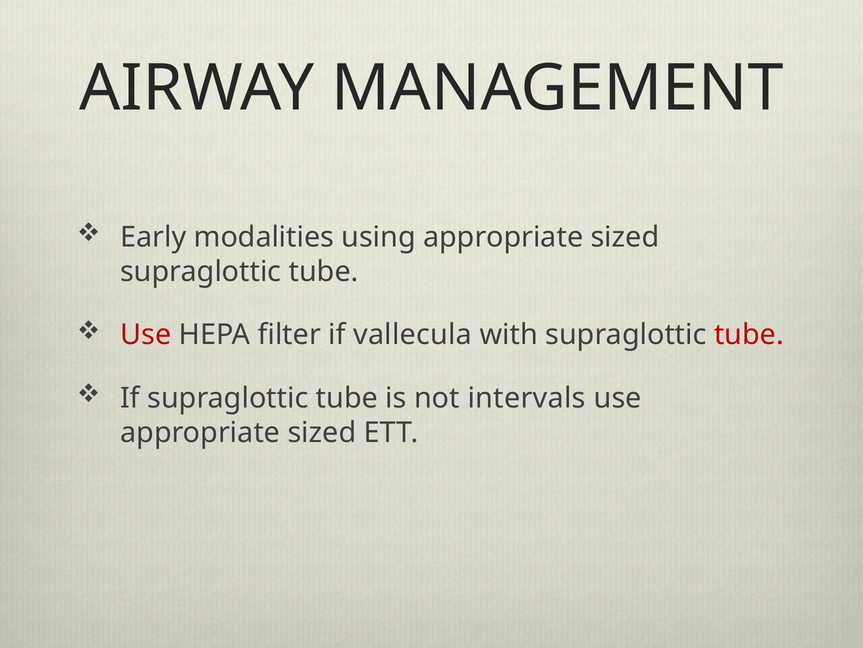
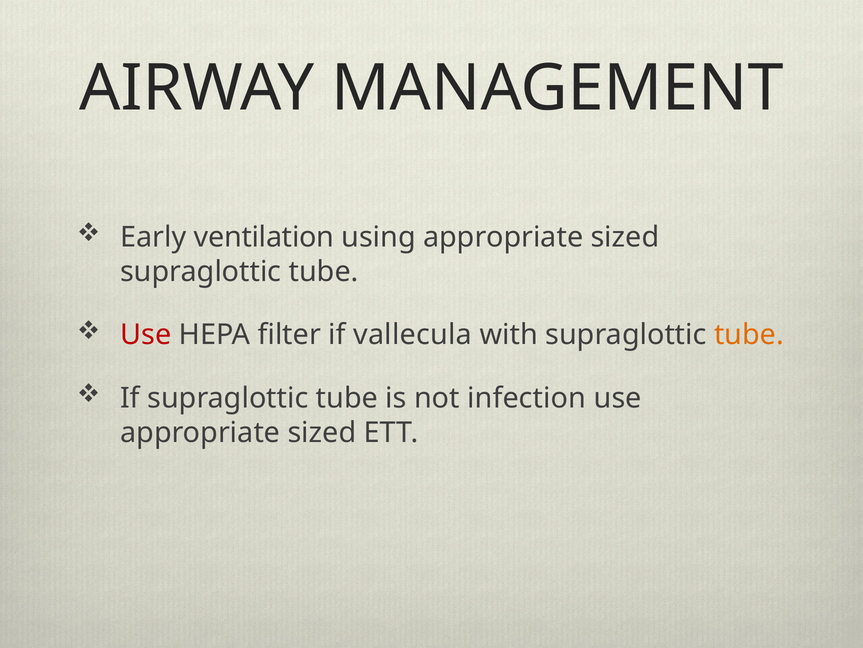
modalities: modalities -> ventilation (264, 237)
tube colour: red -> orange (749, 335)
intervals: intervals -> infection (527, 398)
